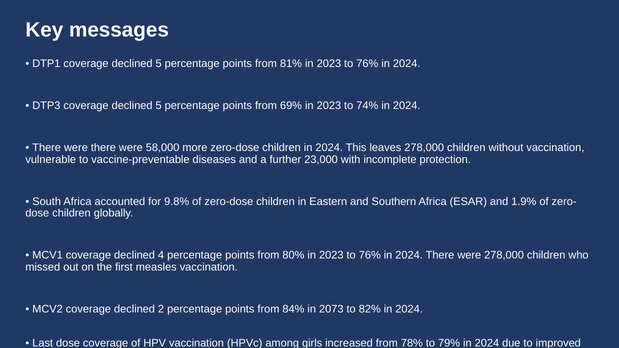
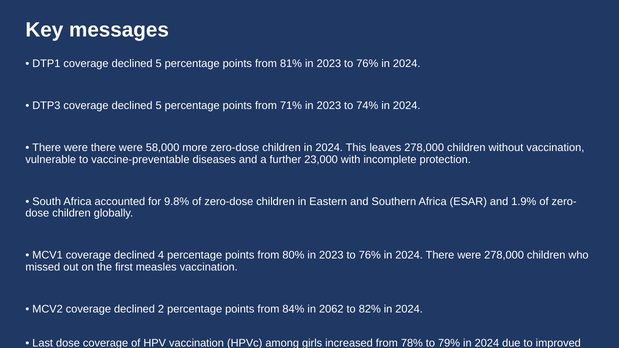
69%: 69% -> 71% (291, 106)
2073: 2073 -> 2062 (331, 309)
